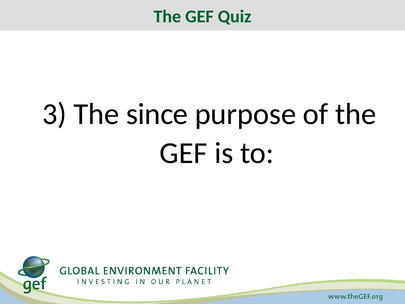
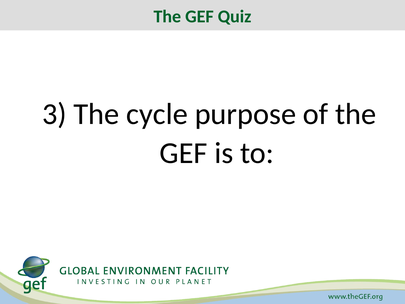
since: since -> cycle (157, 114)
